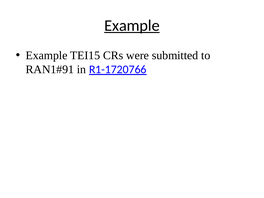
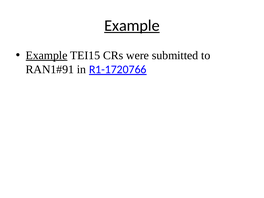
Example underline: none -> present (47, 55)
